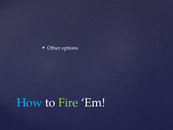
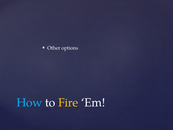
Fire colour: light green -> yellow (68, 102)
